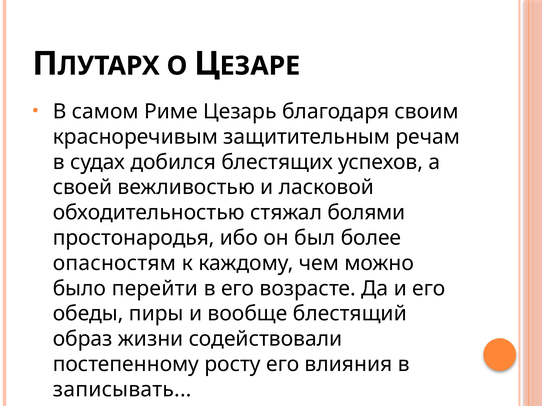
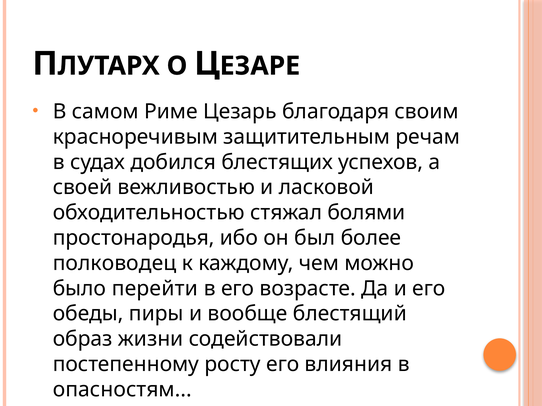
опасностям: опасностям -> полководец (115, 263)
записывать: записывать -> опасностям (122, 390)
